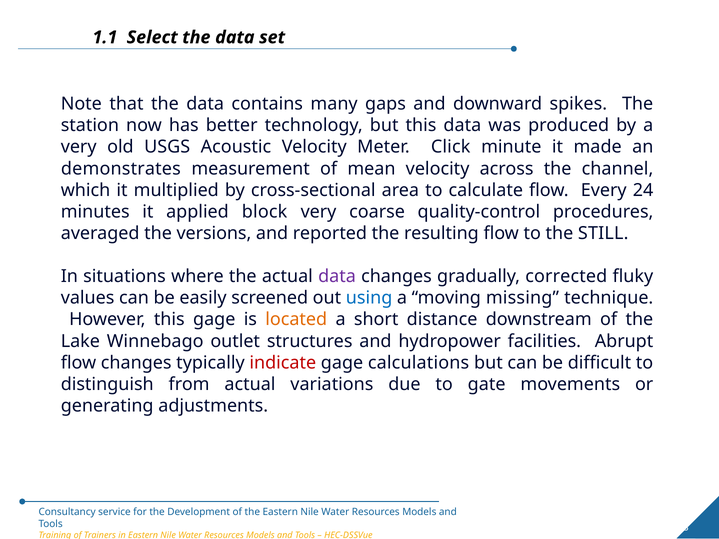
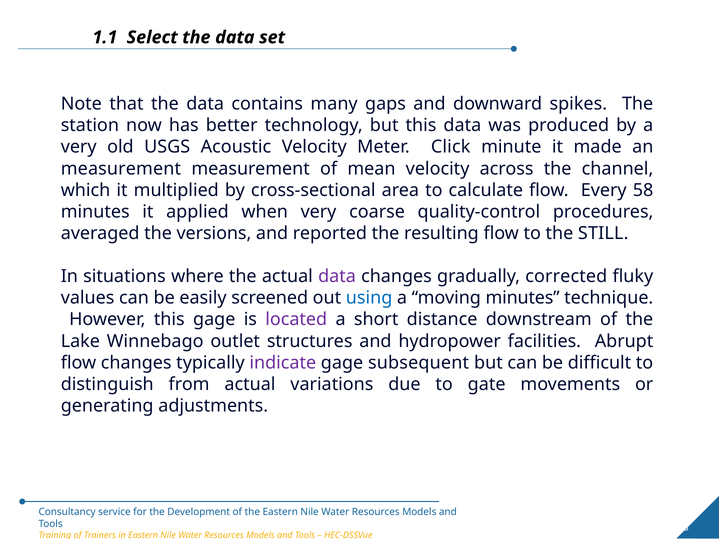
demonstrates: demonstrates -> measurement (121, 169)
24: 24 -> 58 (643, 190)
block: block -> when (265, 212)
moving missing: missing -> minutes (523, 298)
located colour: orange -> purple (296, 320)
indicate colour: red -> purple (283, 363)
calculations: calculations -> subsequent (419, 363)
